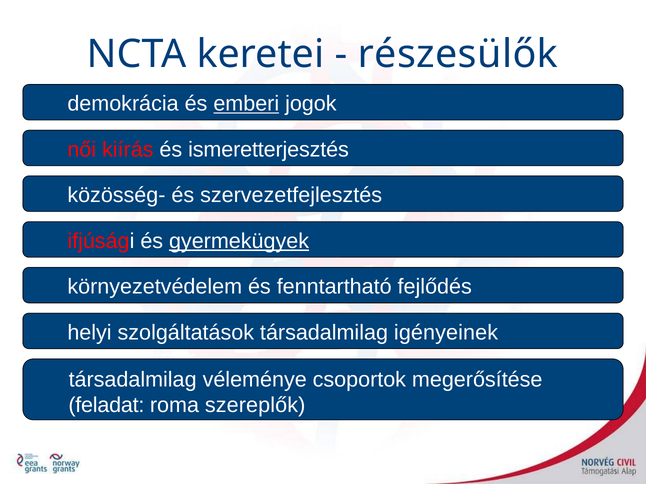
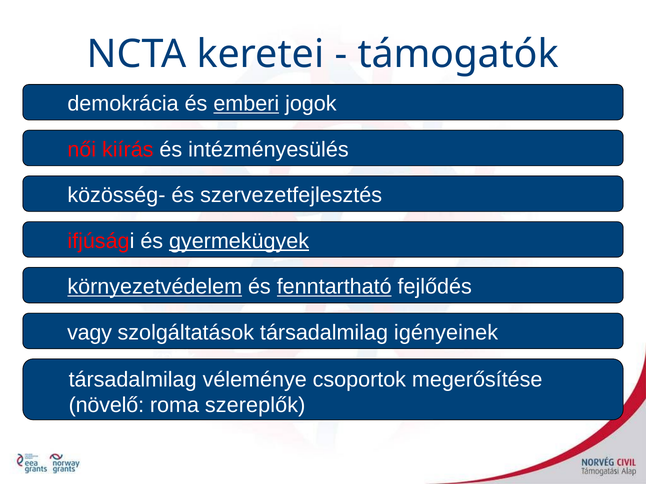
részesülők: részesülők -> támogatók (458, 54)
ismeretterjesztés: ismeretterjesztés -> intézményesülés (268, 150)
környezetvédelem underline: none -> present (155, 287)
fenntartható underline: none -> present (334, 287)
helyi: helyi -> vagy (90, 333)
feladat: feladat -> növelő (106, 406)
